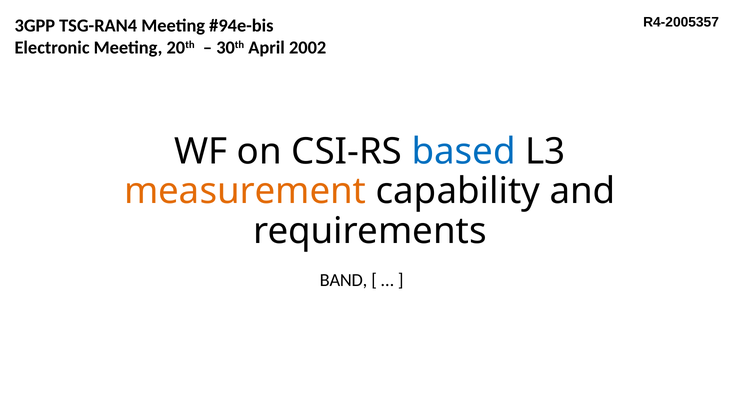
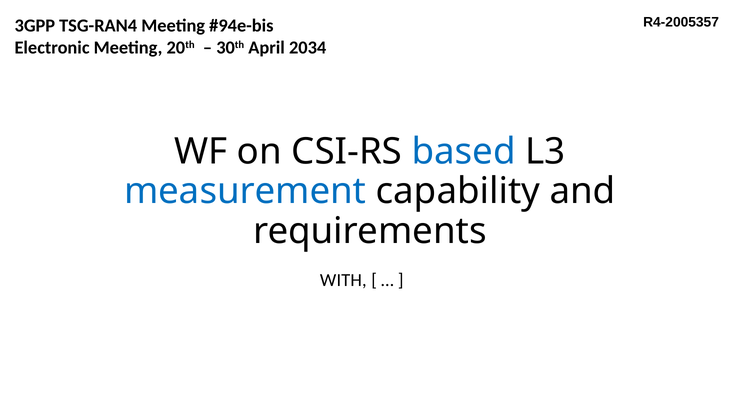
2002: 2002 -> 2034 (308, 48)
measurement colour: orange -> blue (245, 191)
BAND: BAND -> WITH (343, 281)
